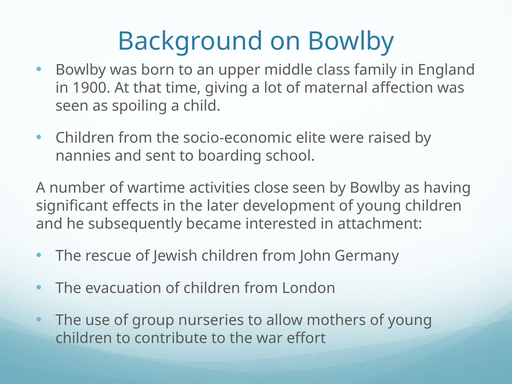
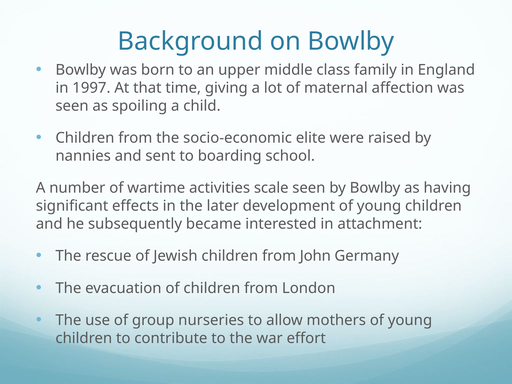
1900: 1900 -> 1997 (91, 88)
close: close -> scale (271, 188)
